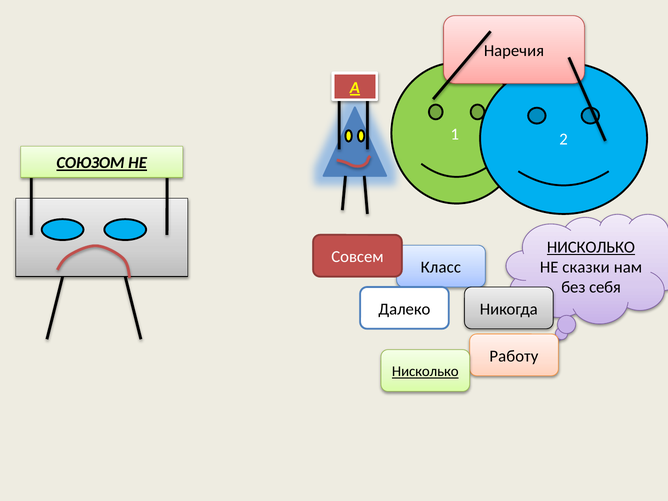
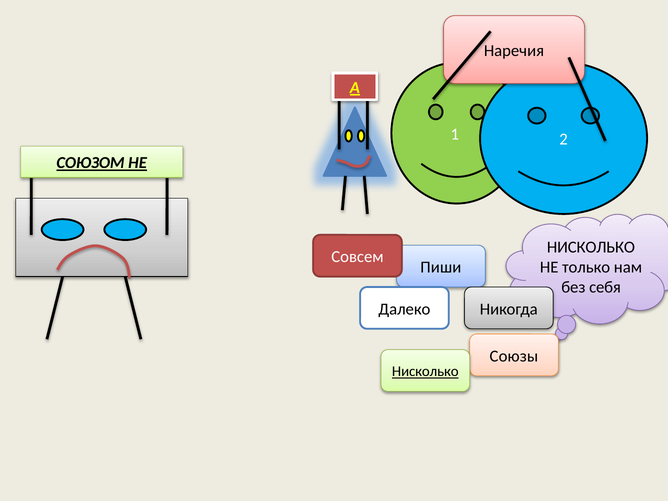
НИСКОЛЬКО underline: present -> none (591, 247)
Класс: Класс -> Пиши (441, 267)
сказки: сказки -> только (586, 267)
Работу: Работу -> Союзы (514, 356)
